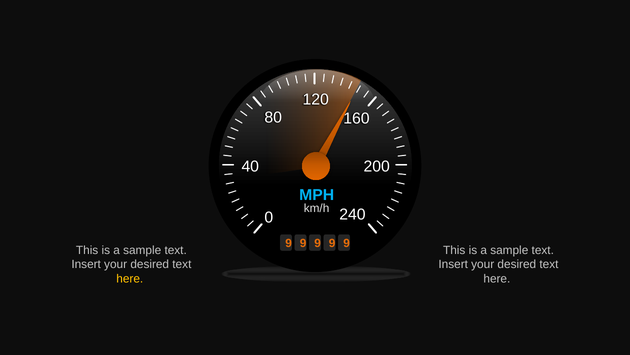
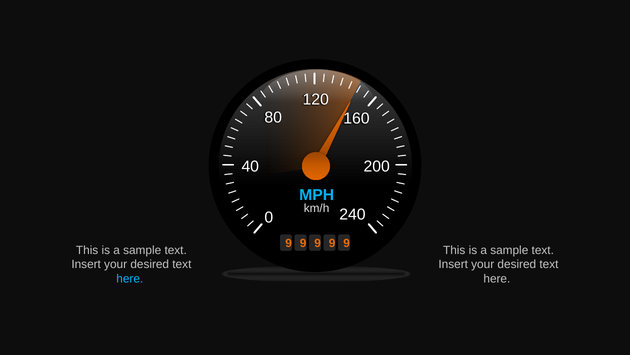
here colour: yellow -> light blue (130, 278)
